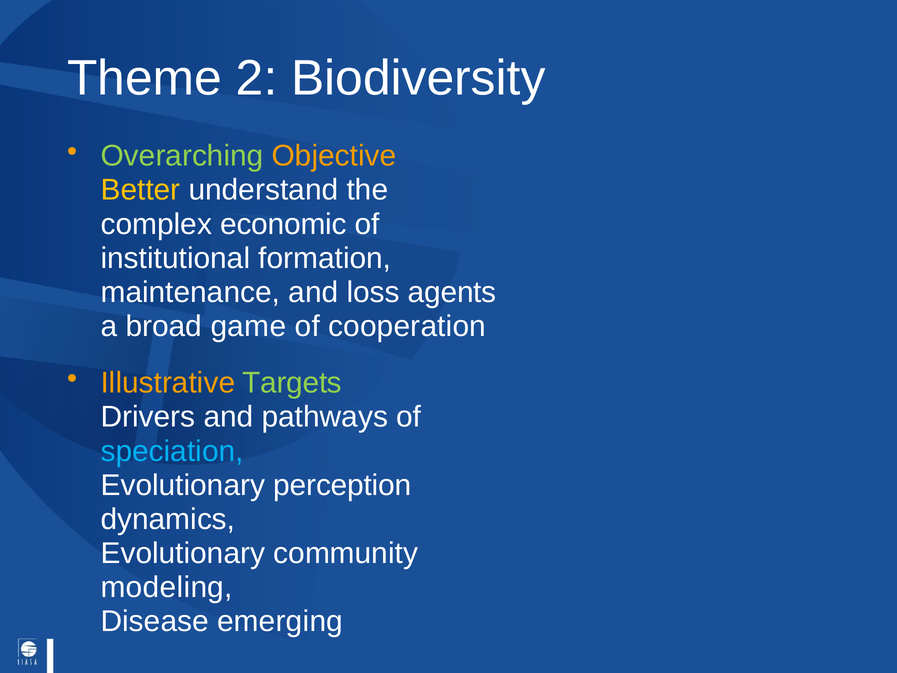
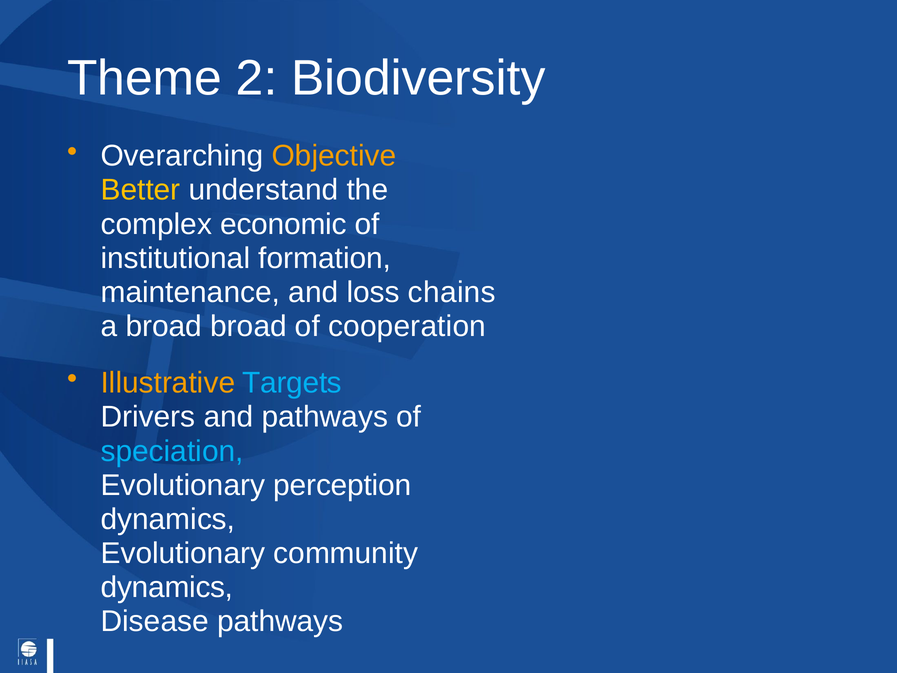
Overarching colour: light green -> white (182, 156)
agents: agents -> chains (452, 292)
broad game: game -> broad (249, 326)
Targets colour: light green -> light blue (292, 383)
modeling: modeling -> dynamics (167, 587)
Disease emerging: emerging -> pathways (280, 621)
